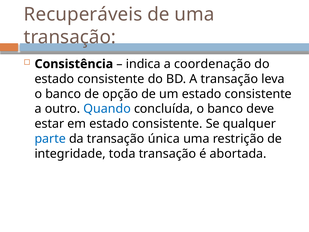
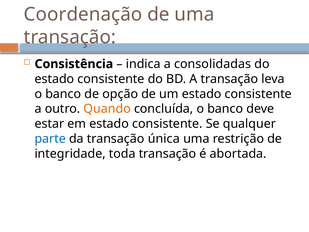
Recuperáveis: Recuperáveis -> Coordenação (83, 14)
coordenação: coordenação -> consolidadas (213, 64)
Quando colour: blue -> orange (107, 109)
